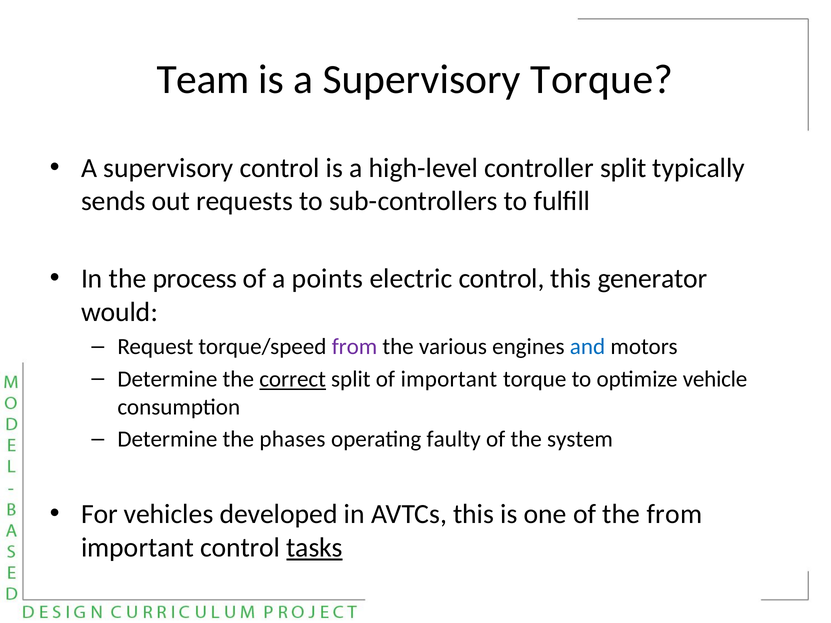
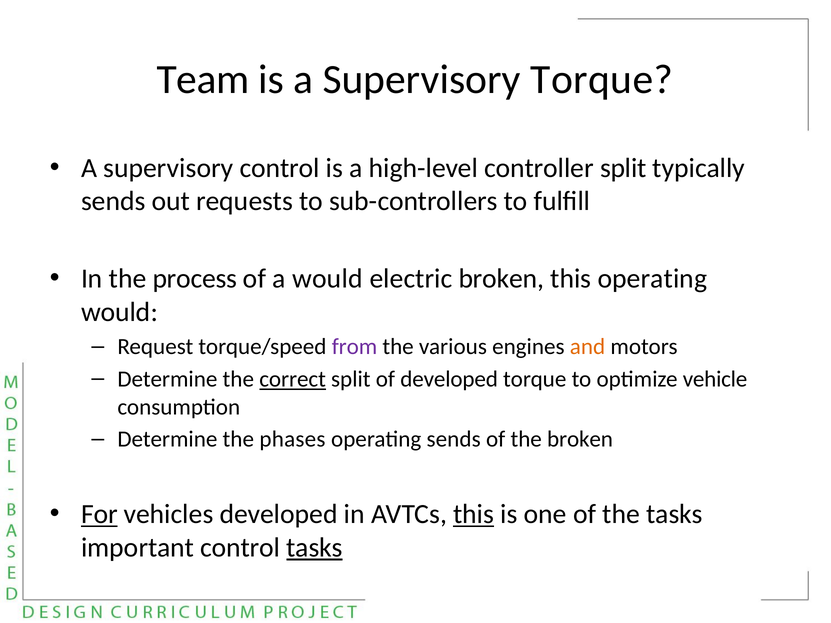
a points: points -> would (328, 279)
electric control: control -> broken (501, 279)
this generator: generator -> operating (652, 279)
and colour: blue -> orange (587, 347)
of important: important -> developed (449, 379)
operating faulty: faulty -> sends (454, 439)
the system: system -> broken (580, 439)
For underline: none -> present (99, 515)
this underline: none -> present (474, 515)
the from: from -> tasks (675, 515)
